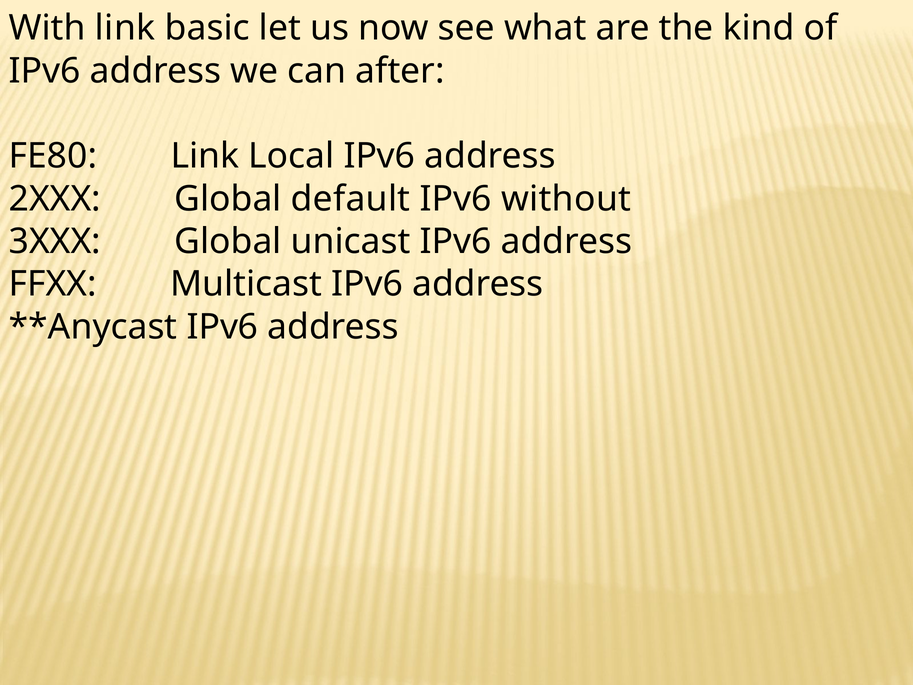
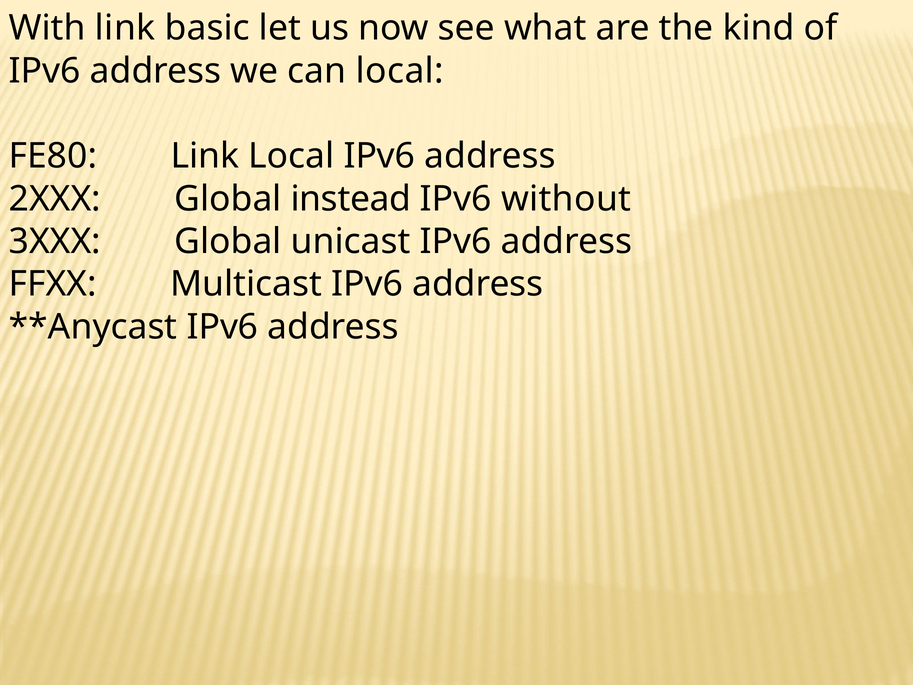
can after: after -> local (400, 71)
default: default -> instead (351, 199)
